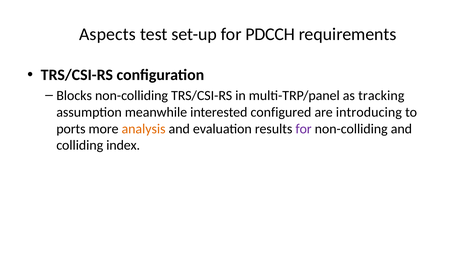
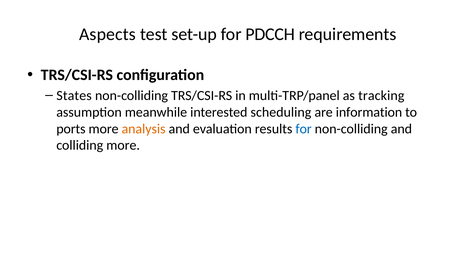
Blocks: Blocks -> States (74, 95)
configured: configured -> scheduling (281, 112)
introducing: introducing -> information (369, 112)
for colour: purple -> blue (304, 129)
colliding index: index -> more (123, 145)
